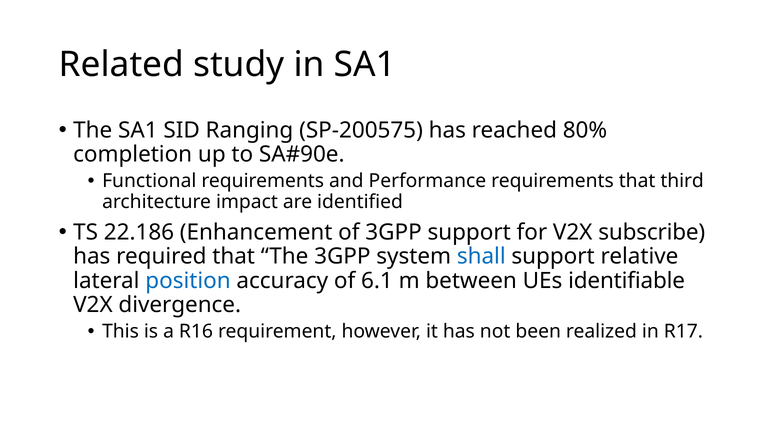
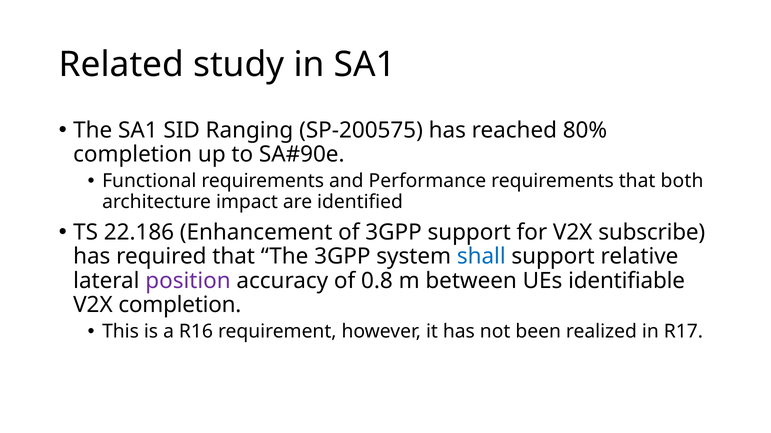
third: third -> both (682, 181)
position colour: blue -> purple (188, 281)
6.1: 6.1 -> 0.8 (377, 281)
V2X divergence: divergence -> completion (180, 305)
